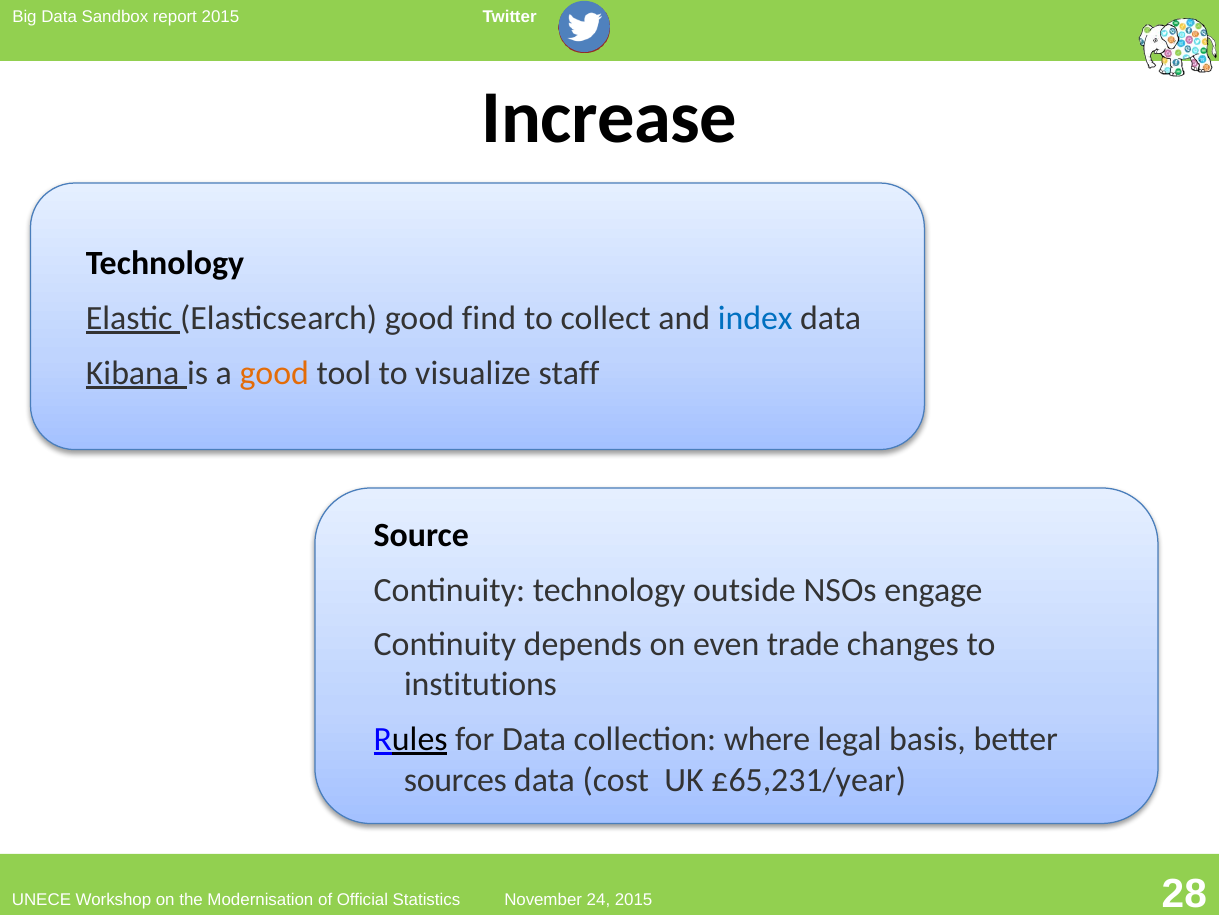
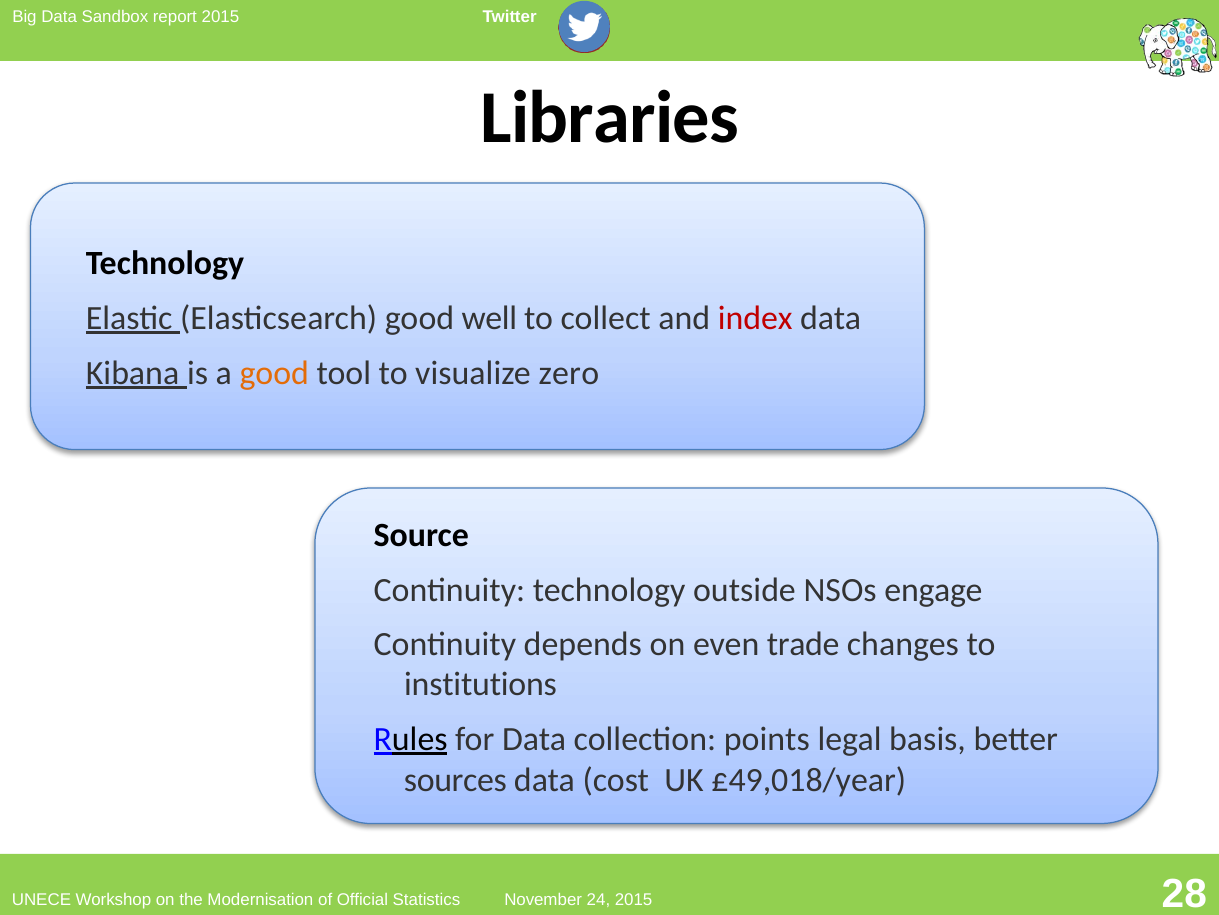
Increase: Increase -> Libraries (610, 118)
find: find -> well (489, 318)
index colour: blue -> red (755, 318)
staff: staff -> zero (569, 373)
where: where -> points (767, 738)
£65,231/year: £65,231/year -> £49,018/year (809, 780)
